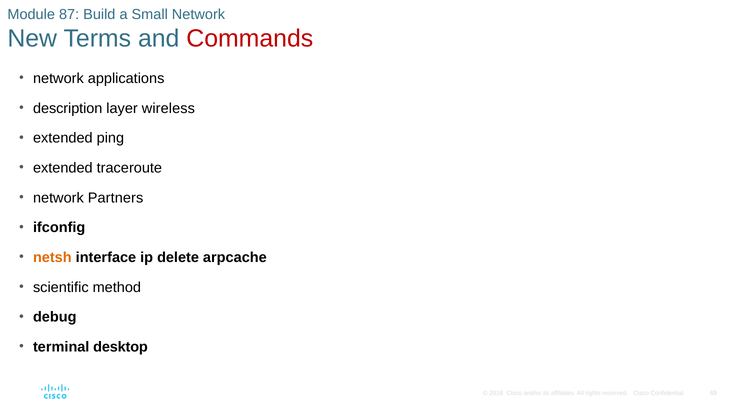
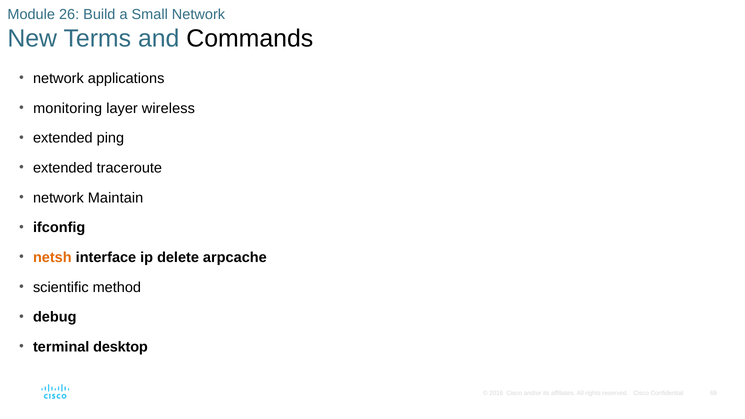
87: 87 -> 26 (69, 14)
Commands colour: red -> black (250, 39)
description: description -> monitoring (68, 108)
Partners: Partners -> Maintain (116, 198)
